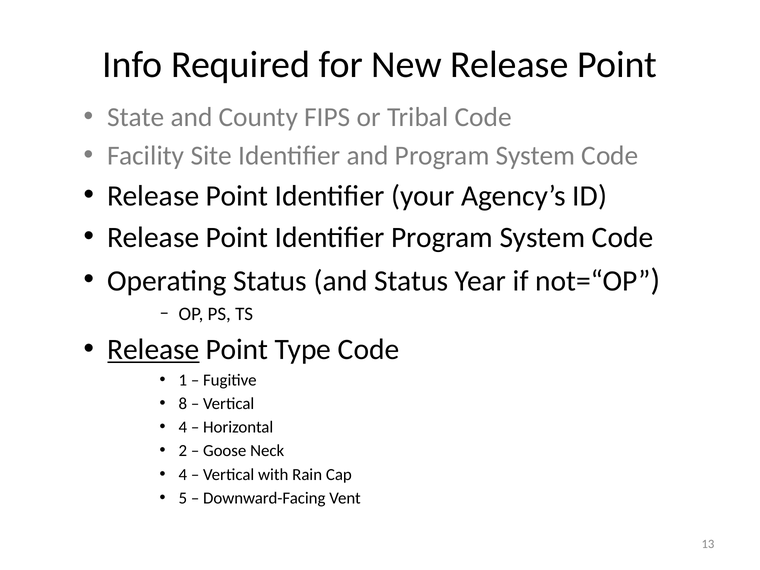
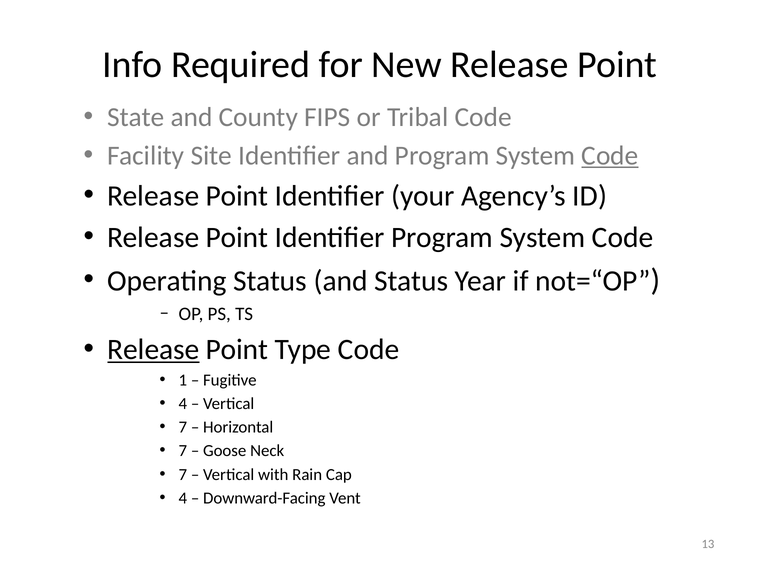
Code underline: none -> present (610, 156)
8: 8 -> 4 (183, 404)
4: 4 -> 7 (183, 427)
2: 2 -> 7 (183, 451)
4: 4 -> 7 (183, 475)
5: 5 -> 4 (183, 498)
